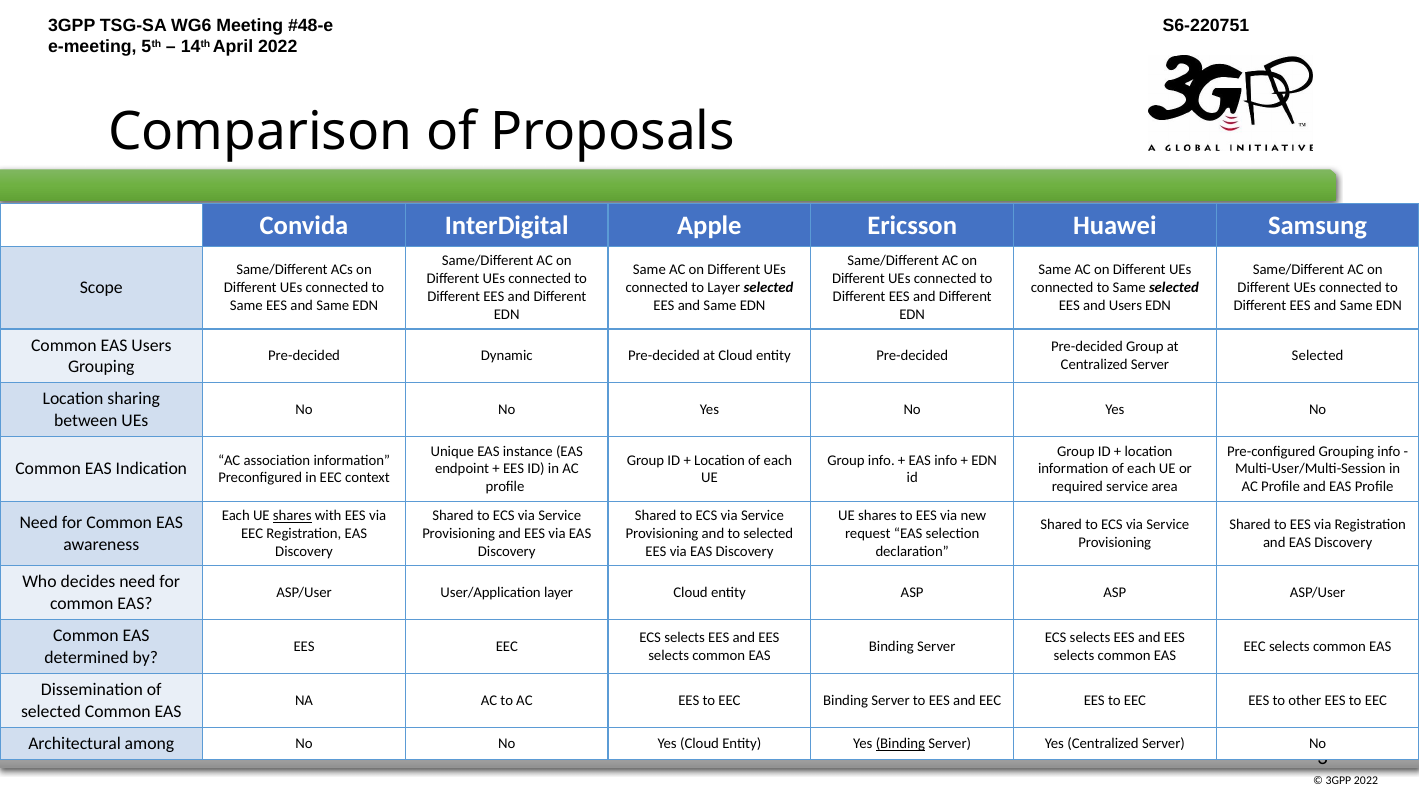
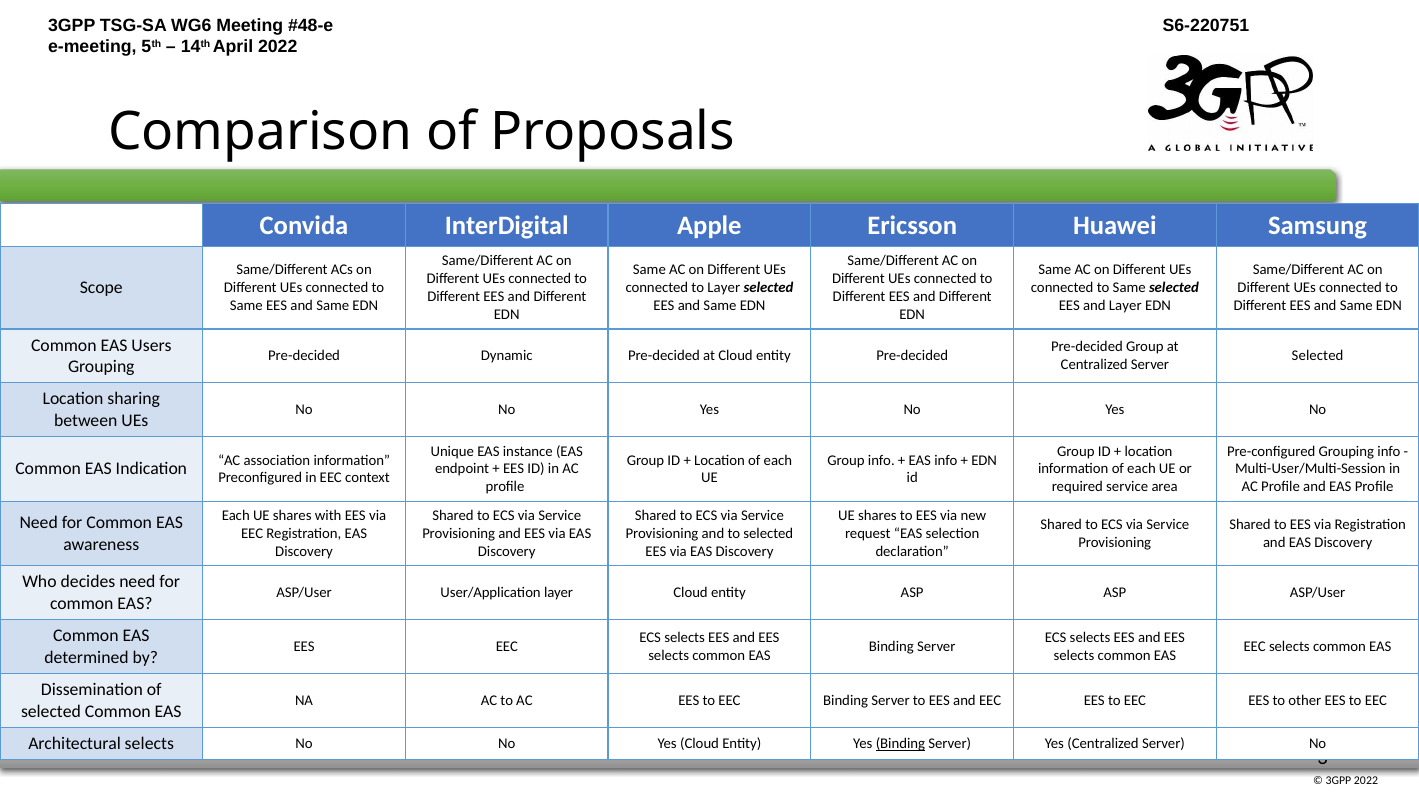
and Users: Users -> Layer (1125, 306)
shares underline: present -> none (292, 516)
Architectural among: among -> selects (149, 744)
